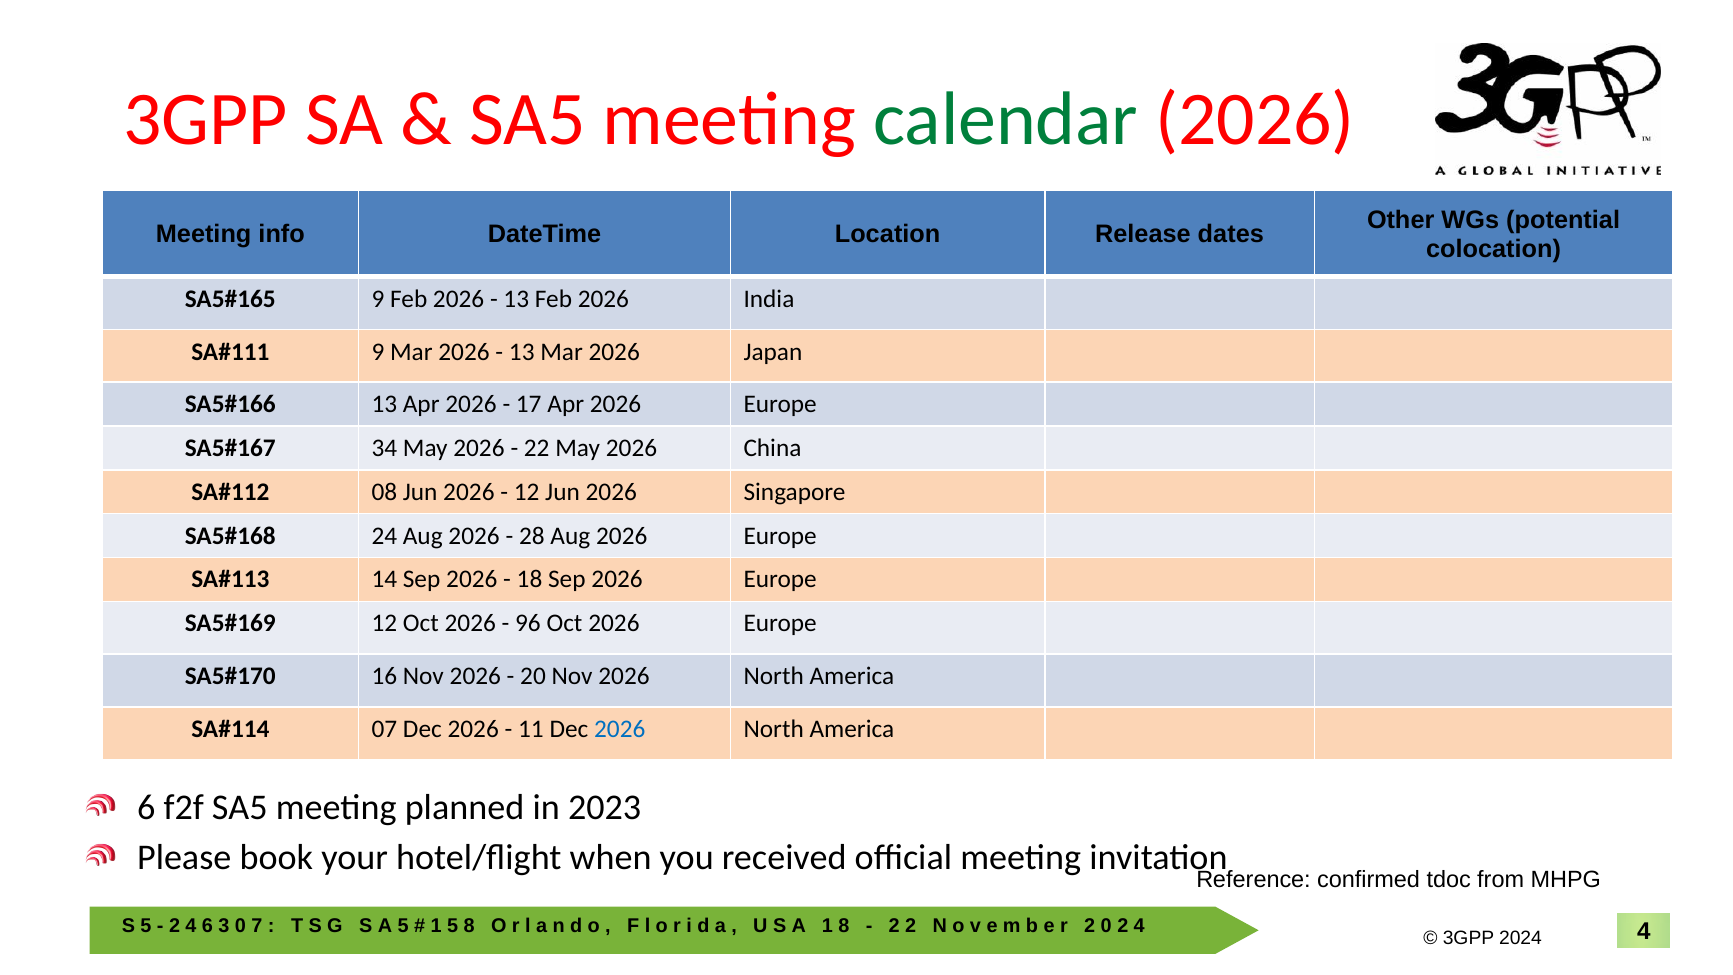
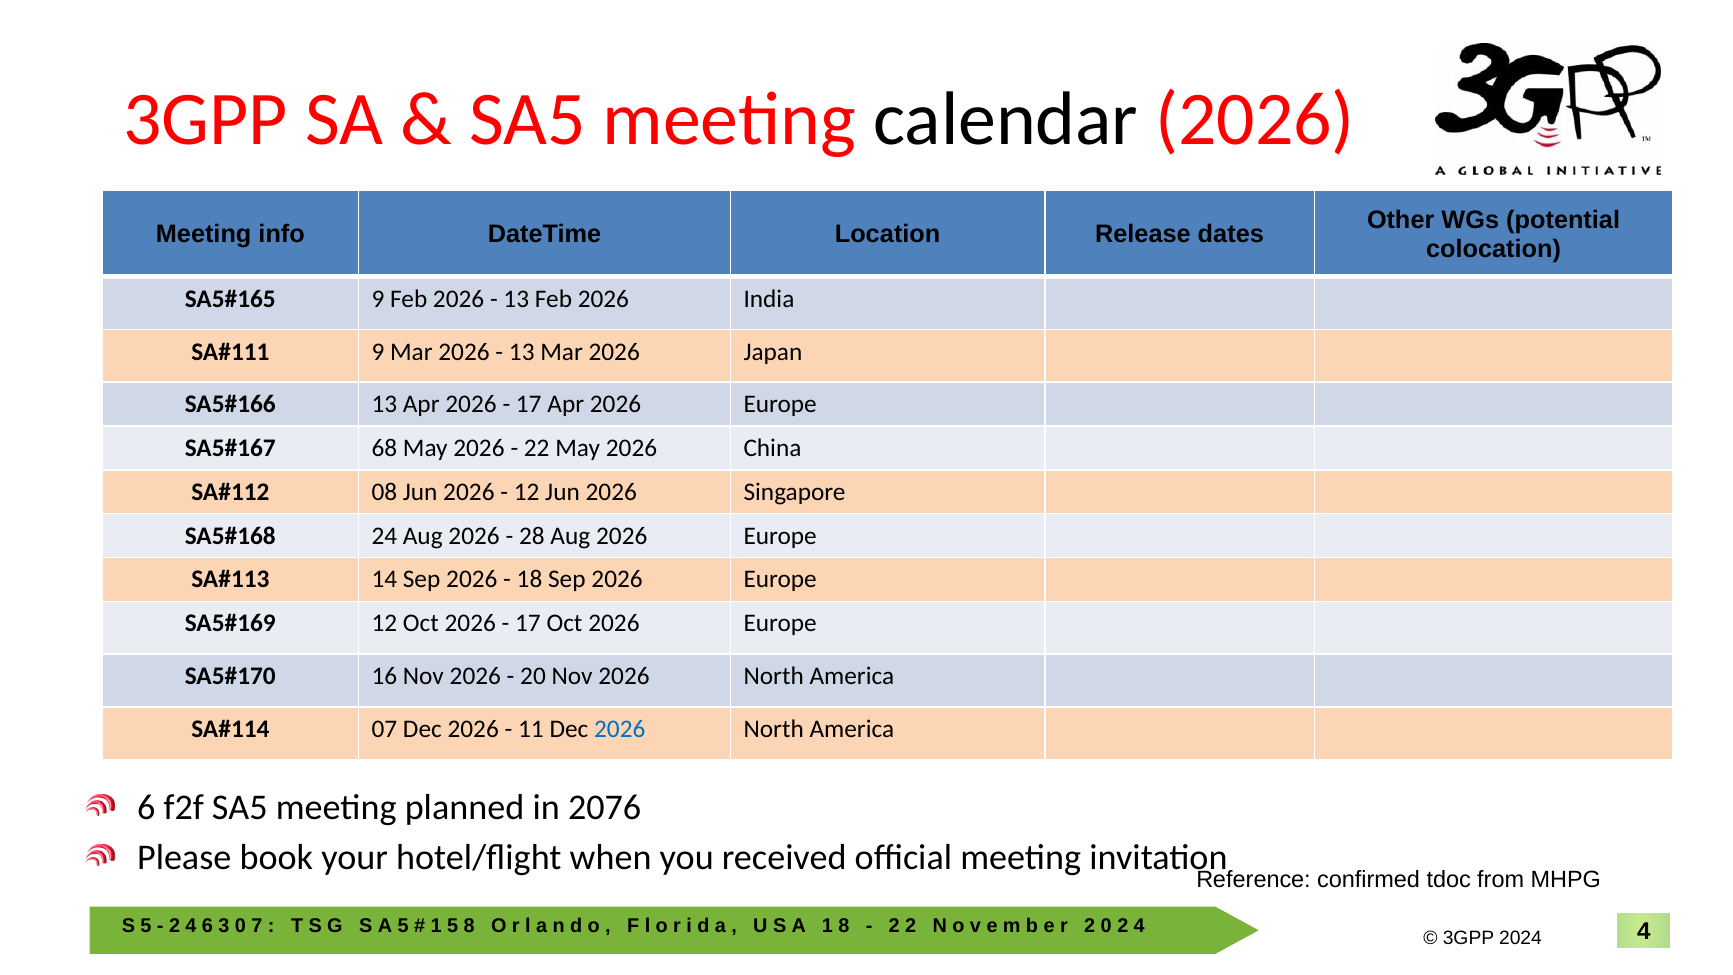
calendar colour: green -> black (1006, 119)
34: 34 -> 68 (384, 448)
96: 96 -> 17 (528, 624)
2023: 2023 -> 2076 (605, 807)
